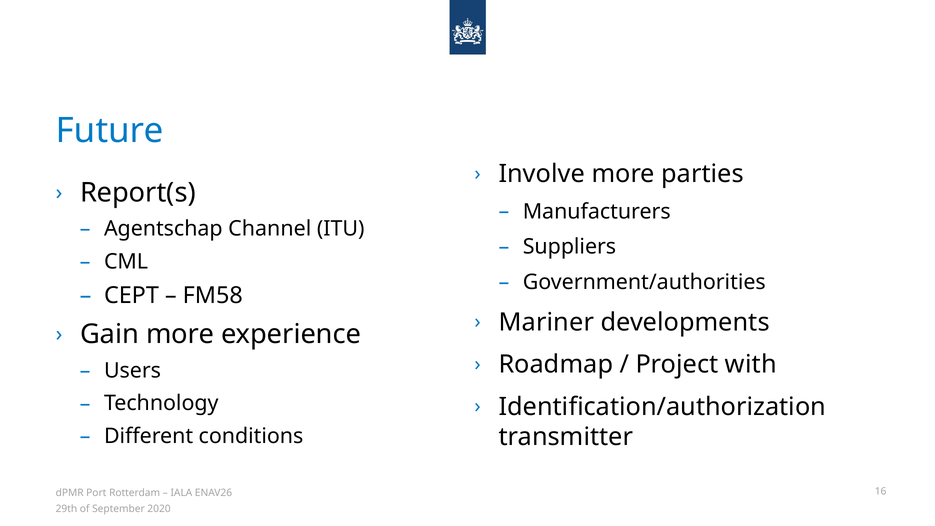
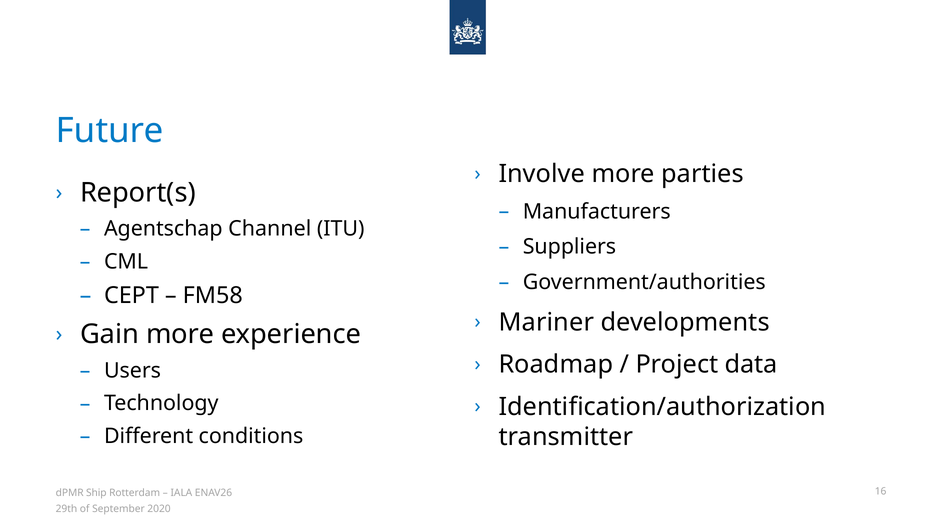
with: with -> data (751, 364)
Port: Port -> Ship (96, 493)
